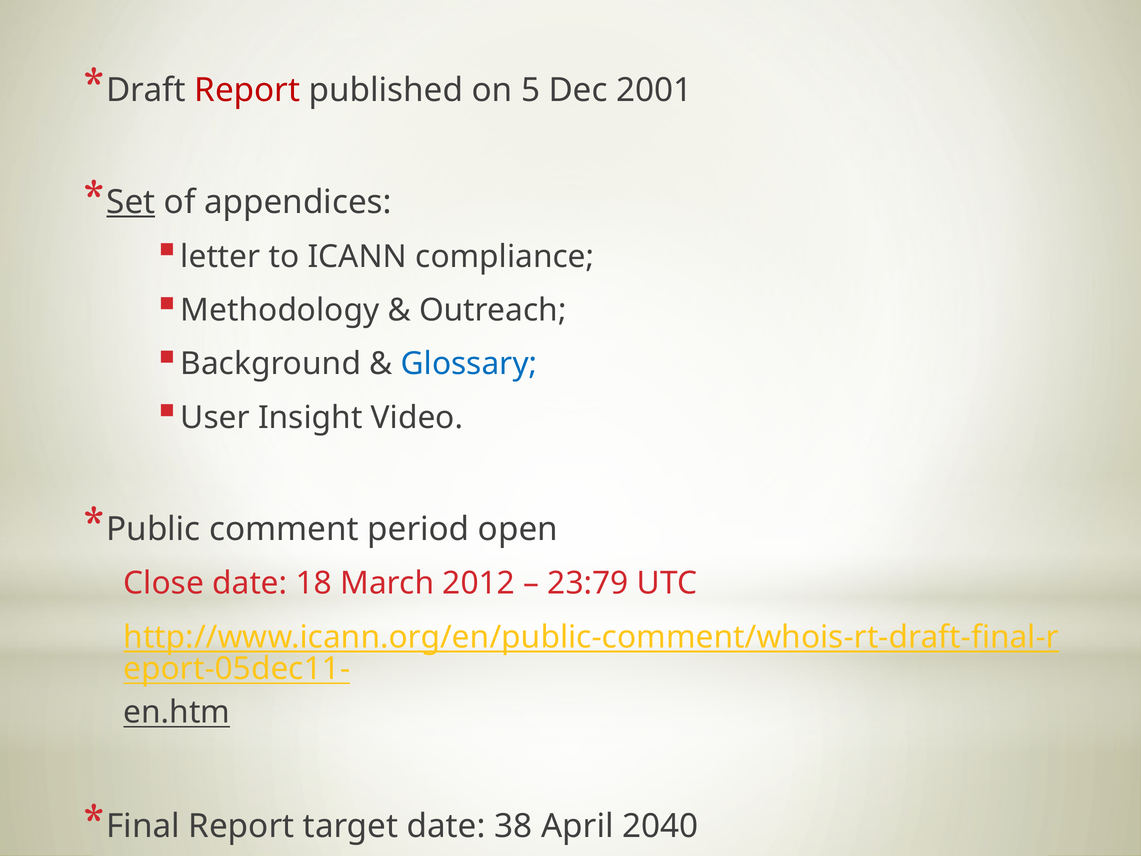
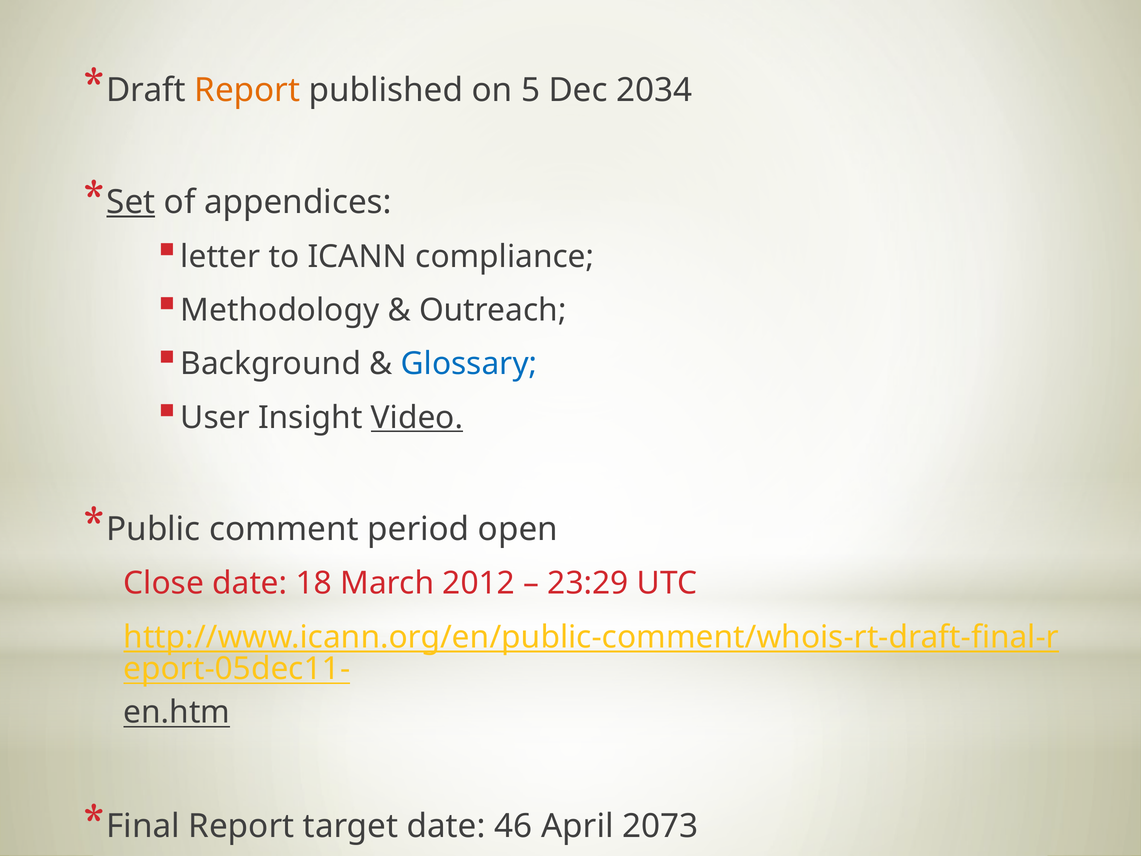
Report colour: red -> orange (247, 90)
2001: 2001 -> 2034 (654, 90)
Video underline: none -> present (417, 417)
23:79: 23:79 -> 23:29 (588, 583)
38: 38 -> 46 (513, 826)
2040: 2040 -> 2073 (660, 826)
